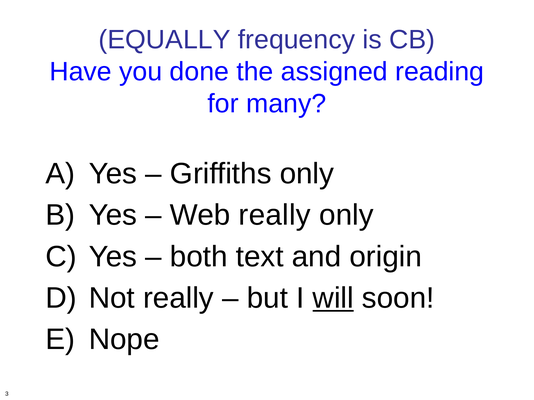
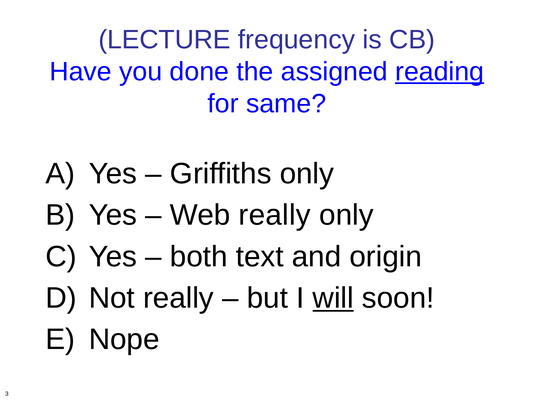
EQUALLY: EQUALLY -> LECTURE (165, 40)
reading underline: none -> present (440, 72)
many: many -> same (286, 104)
